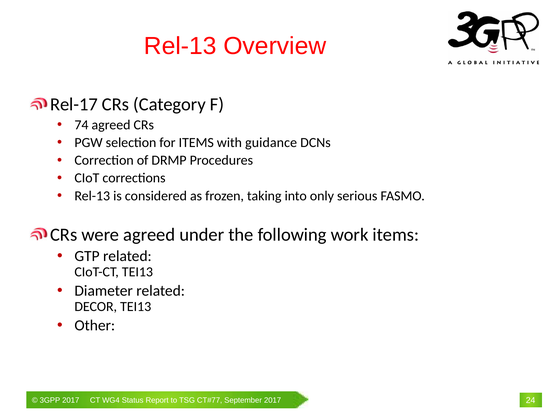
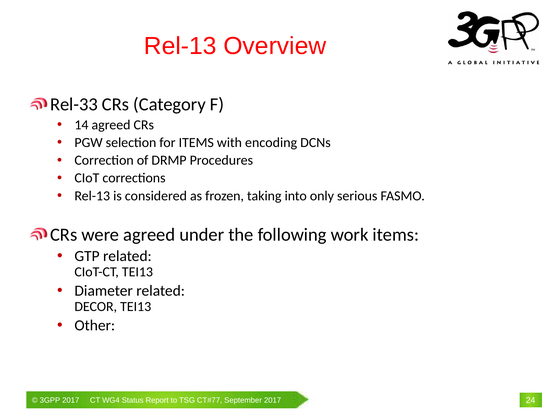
Rel-17: Rel-17 -> Rel-33 (74, 105)
74: 74 -> 14 (81, 125)
guidance: guidance -> encoding (271, 143)
